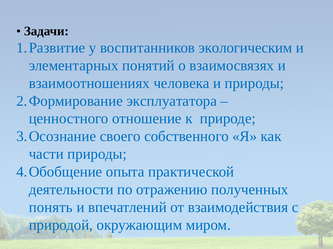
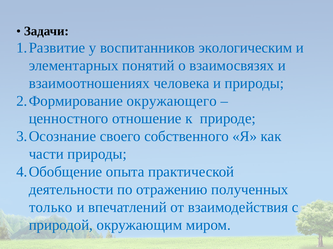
эксплуататора: эксплуататора -> окружающего (172, 101)
понять: понять -> только (51, 208)
